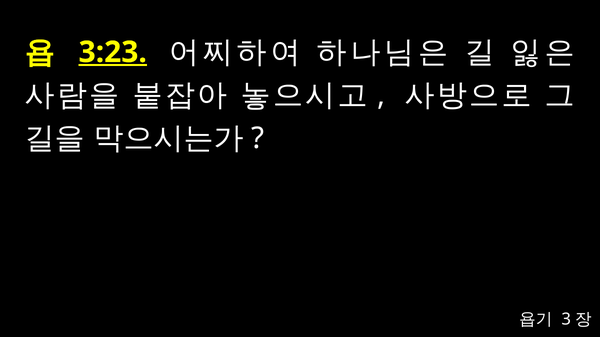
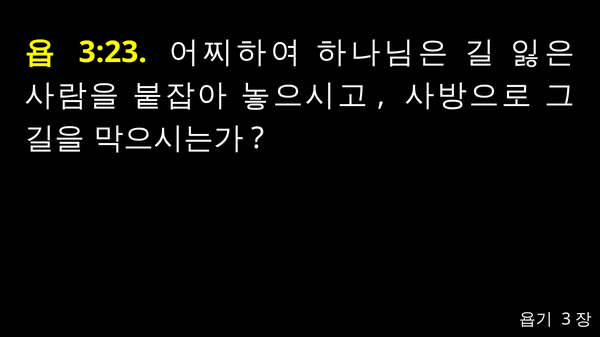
3:23 underline: present -> none (113, 52)
